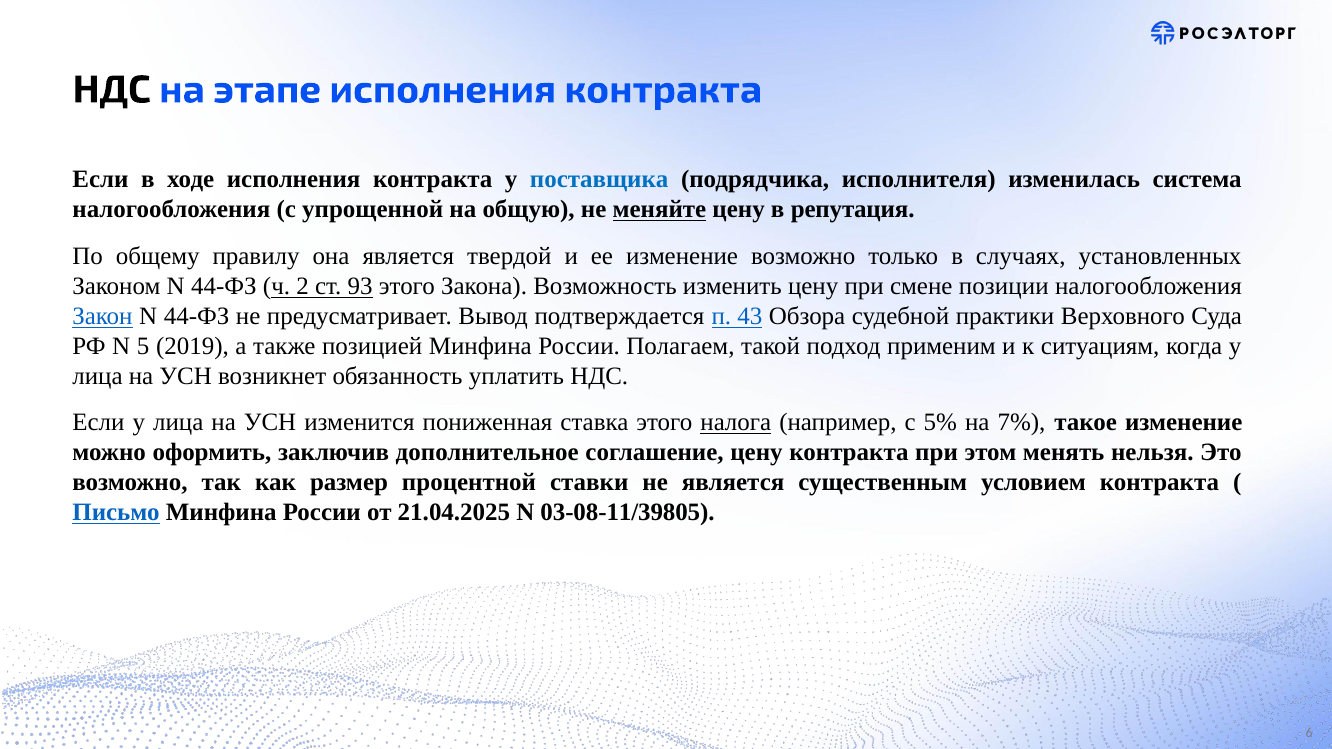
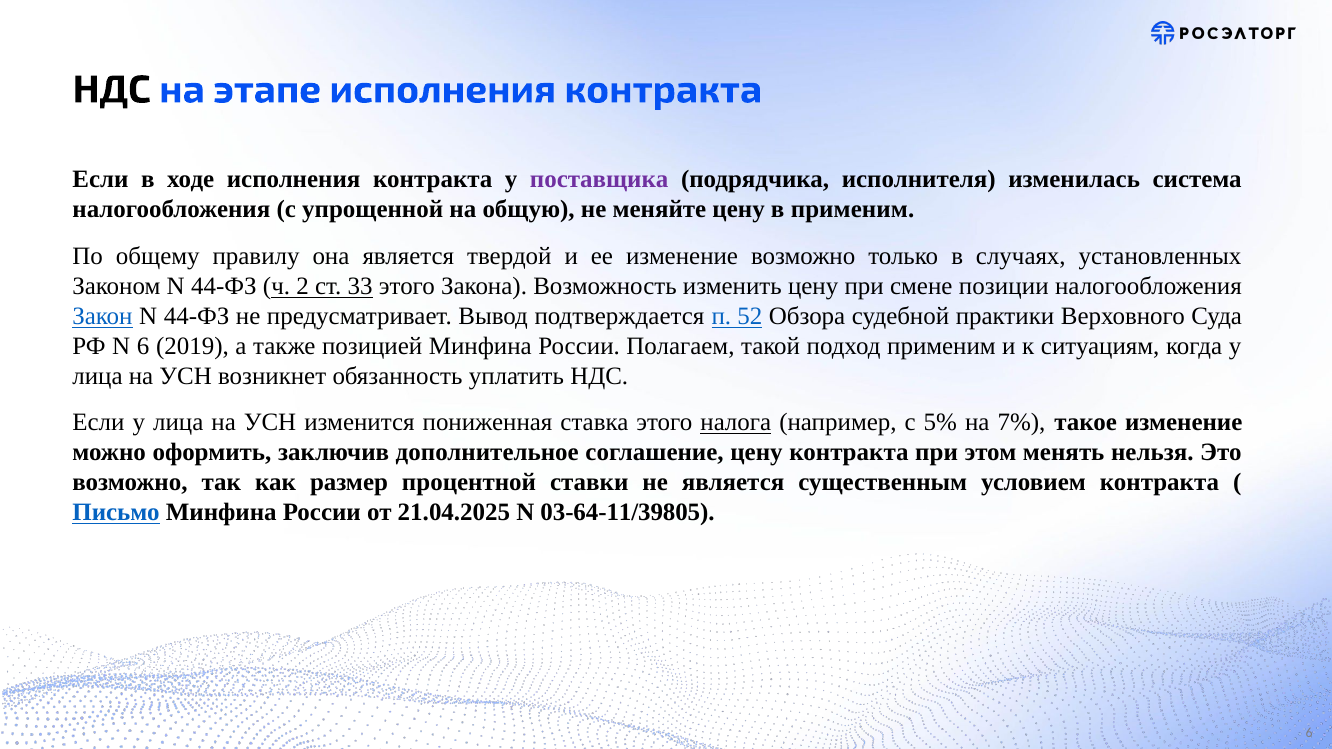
поставщика colour: blue -> purple (599, 180)
меняйте underline: present -> none (659, 210)
в репутация: репутация -> применим (853, 210)
93: 93 -> 33 (360, 286)
43: 43 -> 52 (750, 316)
N 5: 5 -> 6 (143, 346)
03-08-11/39805: 03-08-11/39805 -> 03-64-11/39805 (628, 513)
